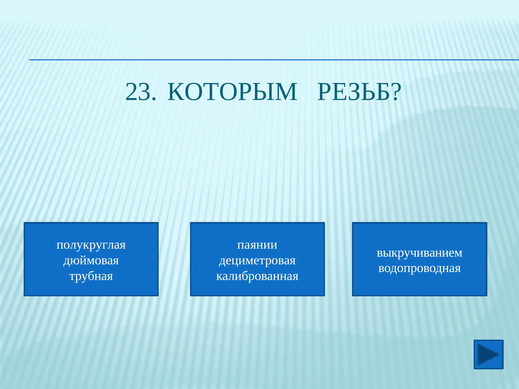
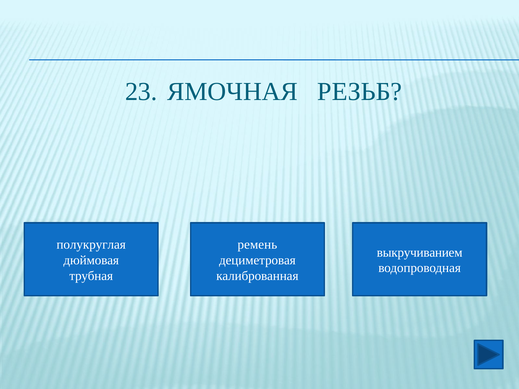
КОТОРЫМ: КОТОРЫМ -> ЯМОЧНАЯ (233, 92)
паянии: паянии -> ремень (257, 245)
